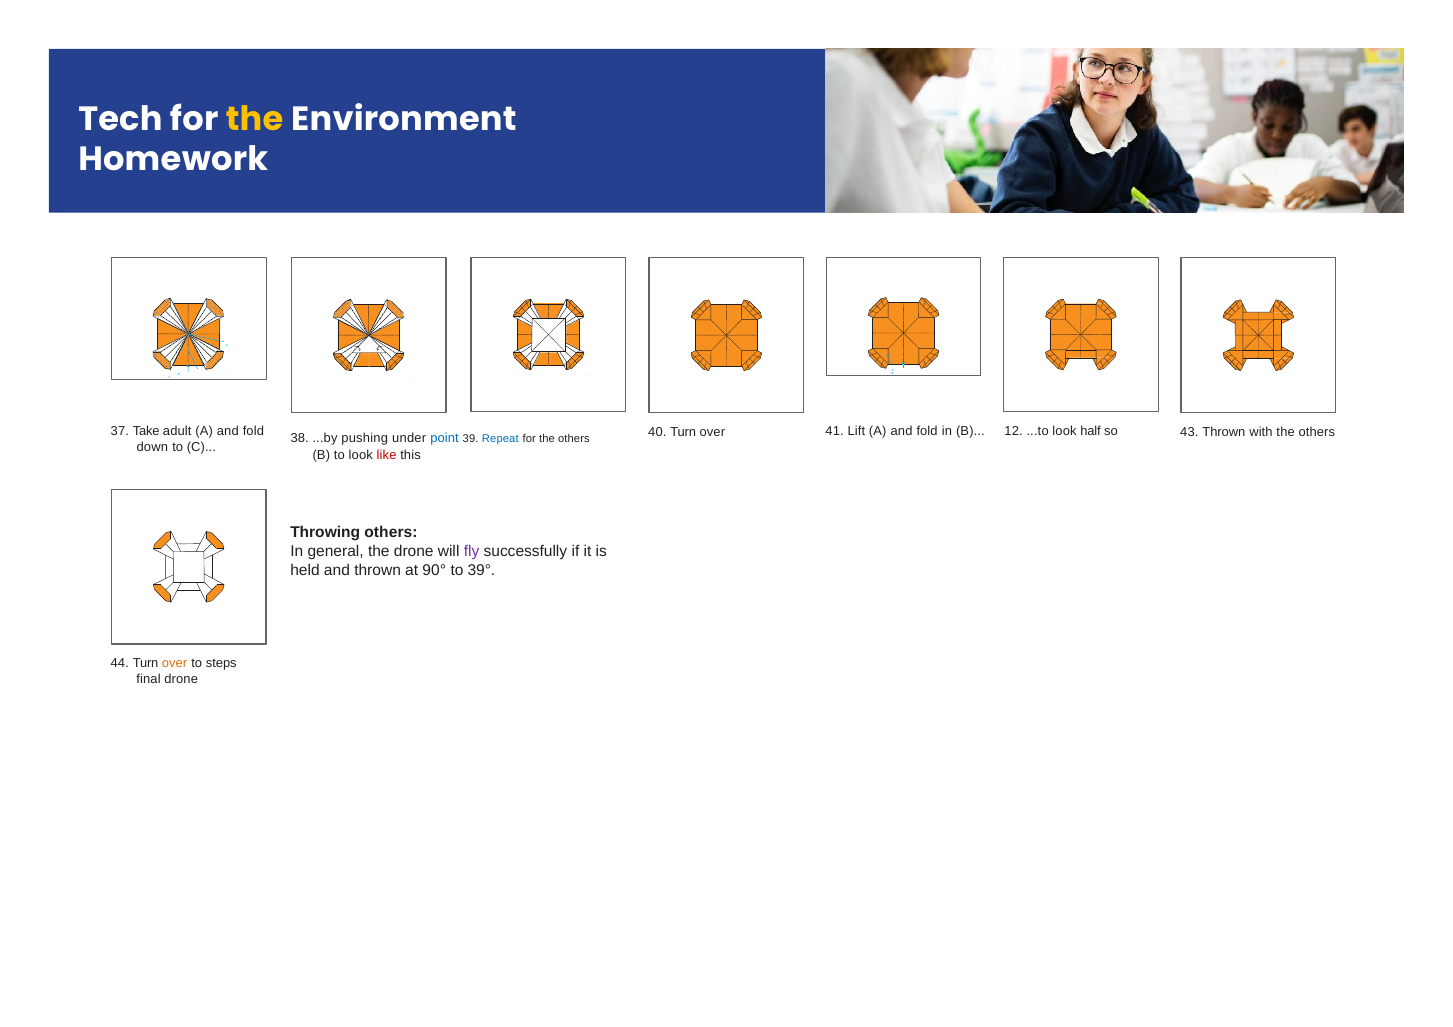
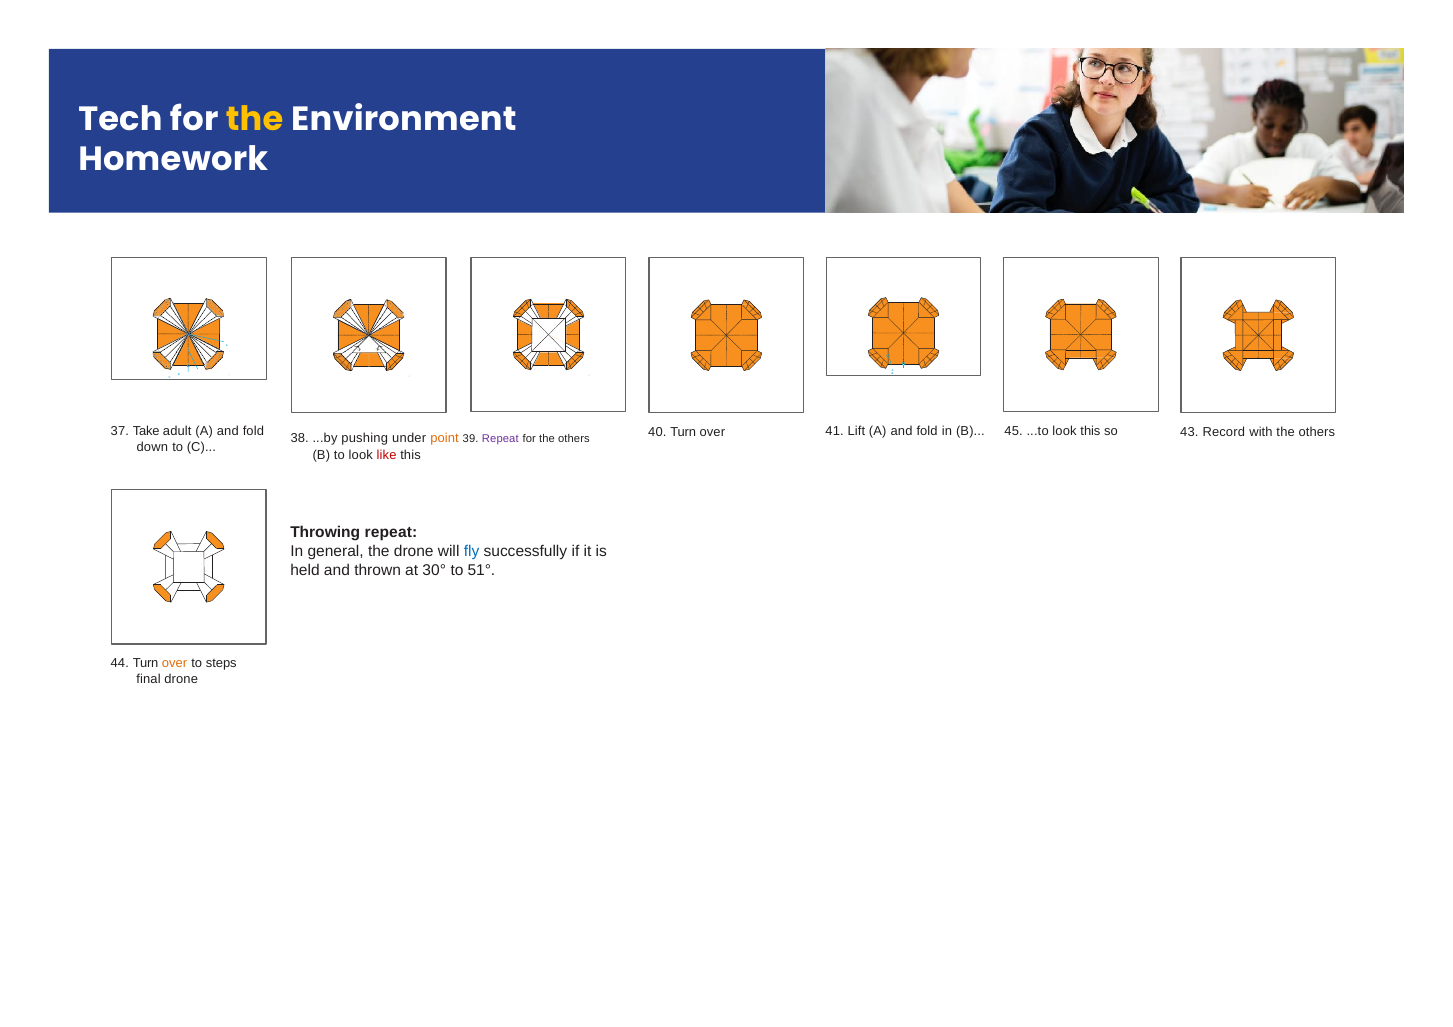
12: 12 -> 45 (1014, 431)
look half: half -> this (1090, 431)
43 Thrown: Thrown -> Record (1224, 432)
point colour: blue -> orange (445, 439)
Repeat colour: blue -> purple (500, 439)
Throwing others: others -> repeat (391, 533)
fly colour: purple -> blue (472, 552)
90°: 90° -> 30° (434, 571)
39°: 39° -> 51° (481, 571)
